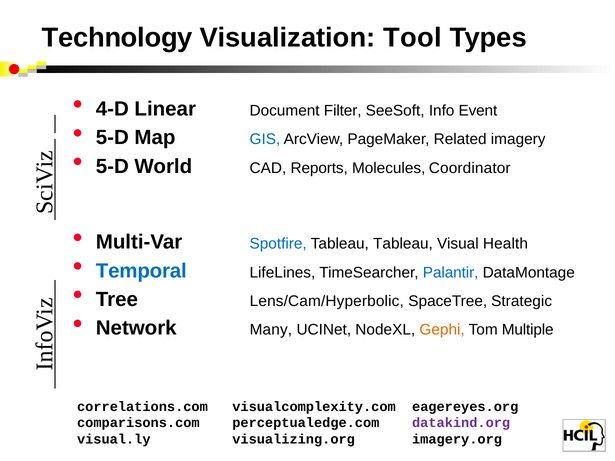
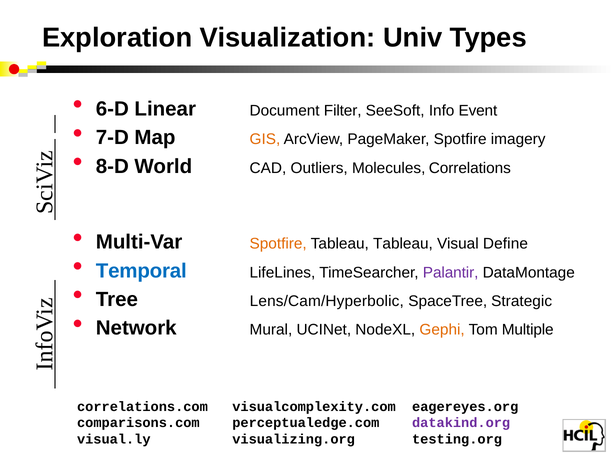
Technology: Technology -> Exploration (117, 38)
Tool: Tool -> Univ (413, 38)
4-D: 4-D -> 6-D (112, 109)
5-D: 5-D -> 7-D (112, 138)
GIS colour: blue -> orange (265, 139)
PageMaker Related: Related -> Spotfire (460, 139)
5-D: 5-D -> 8-D (112, 166)
Reports: Reports -> Outliers (319, 168)
Coordinator: Coordinator -> Correlations (470, 168)
Spotfire colour: blue -> orange (278, 244)
Health: Health -> Define (505, 244)
Palantir colour: blue -> purple (451, 273)
Many: Many -> Mural (271, 330)
imagery.org: imagery.org -> testing.org (457, 440)
